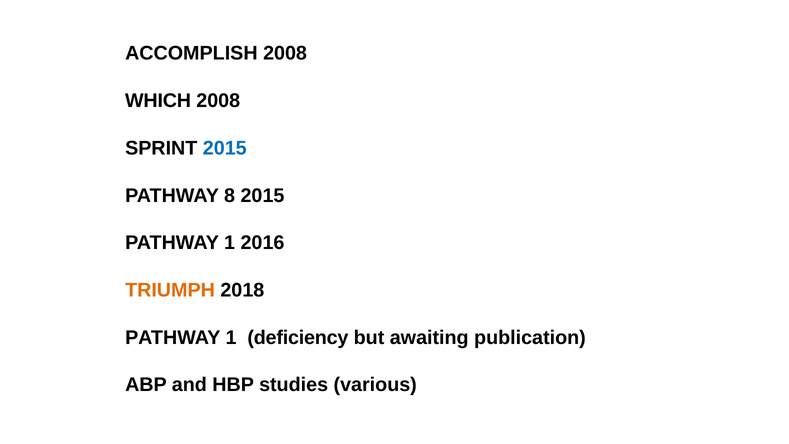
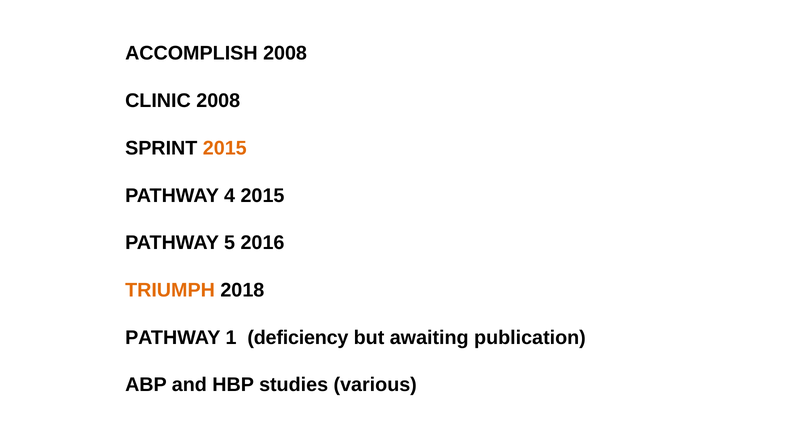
WHICH: WHICH -> CLINIC (158, 101)
2015 colour: blue -> orange (225, 148)
8: 8 -> 4 (230, 195)
1: 1 -> 5 (230, 243)
